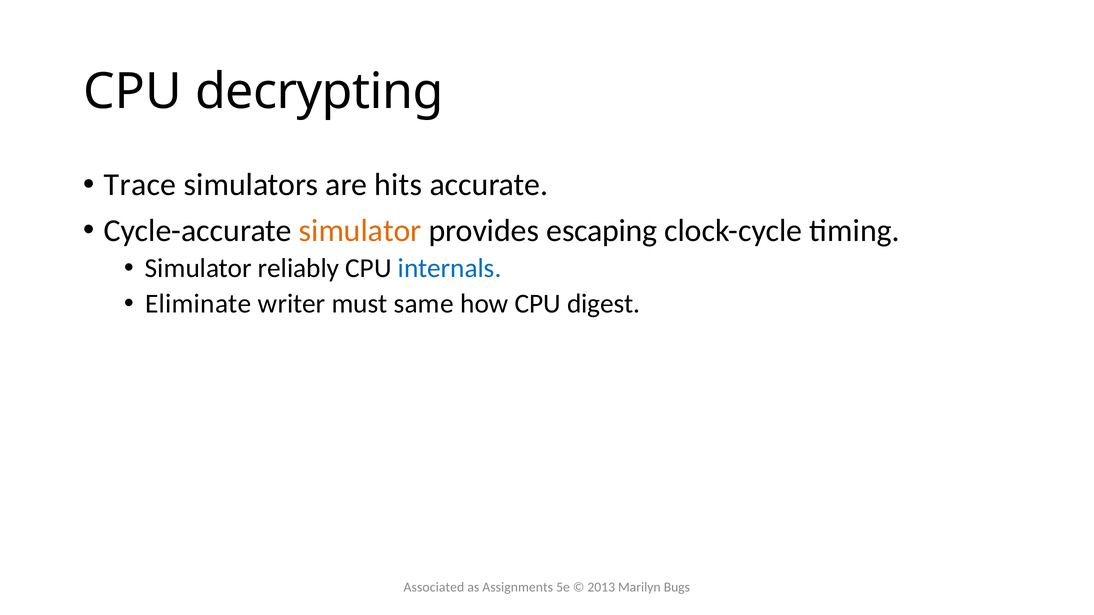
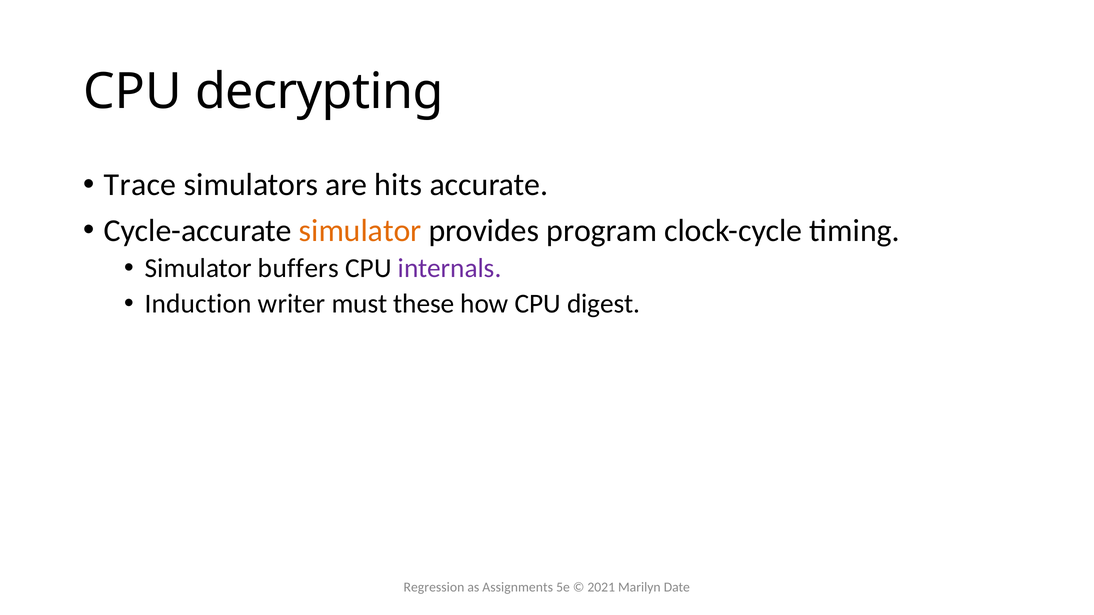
escaping: escaping -> program (602, 231)
reliably: reliably -> buffers (298, 269)
internals colour: blue -> purple (450, 269)
Eliminate: Eliminate -> Induction (198, 304)
same: same -> these (424, 304)
Associated: Associated -> Regression (434, 588)
2013: 2013 -> 2021 (601, 588)
Bugs: Bugs -> Date (677, 588)
